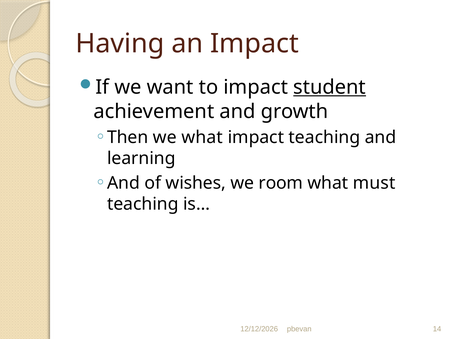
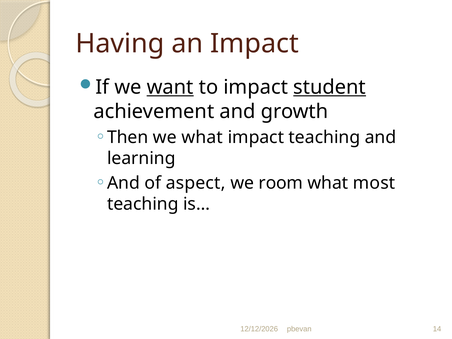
want underline: none -> present (170, 87)
wishes: wishes -> aspect (196, 183)
must: must -> most (374, 183)
